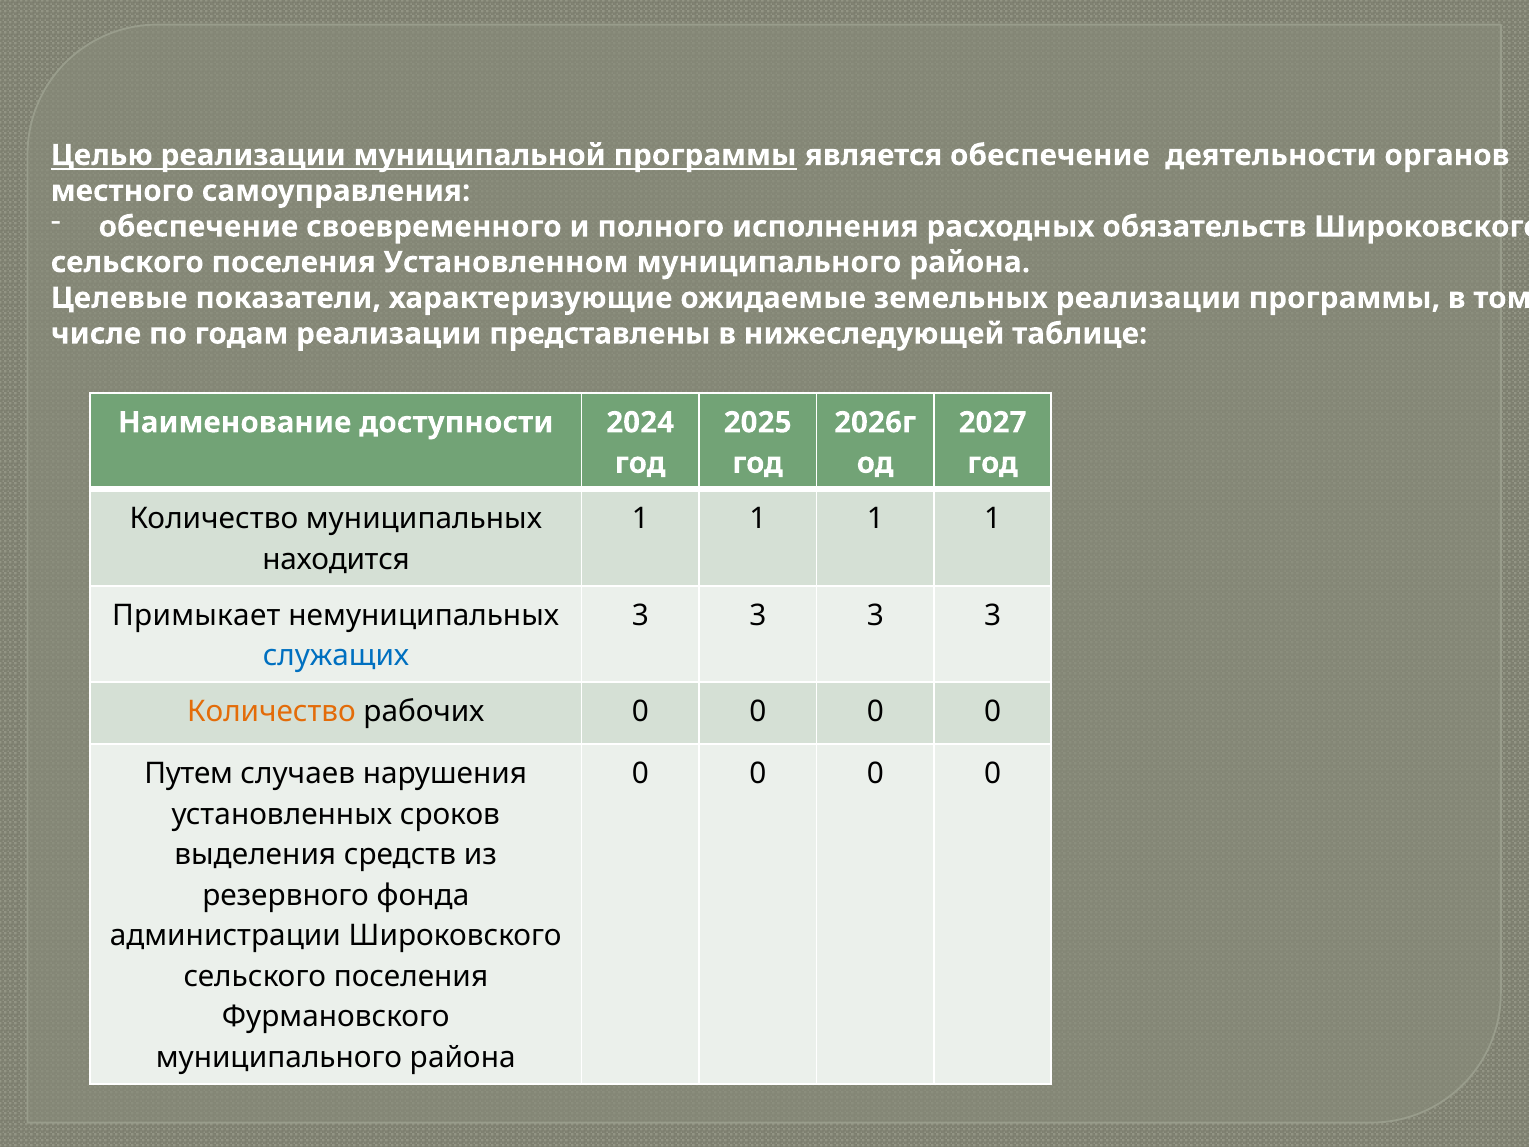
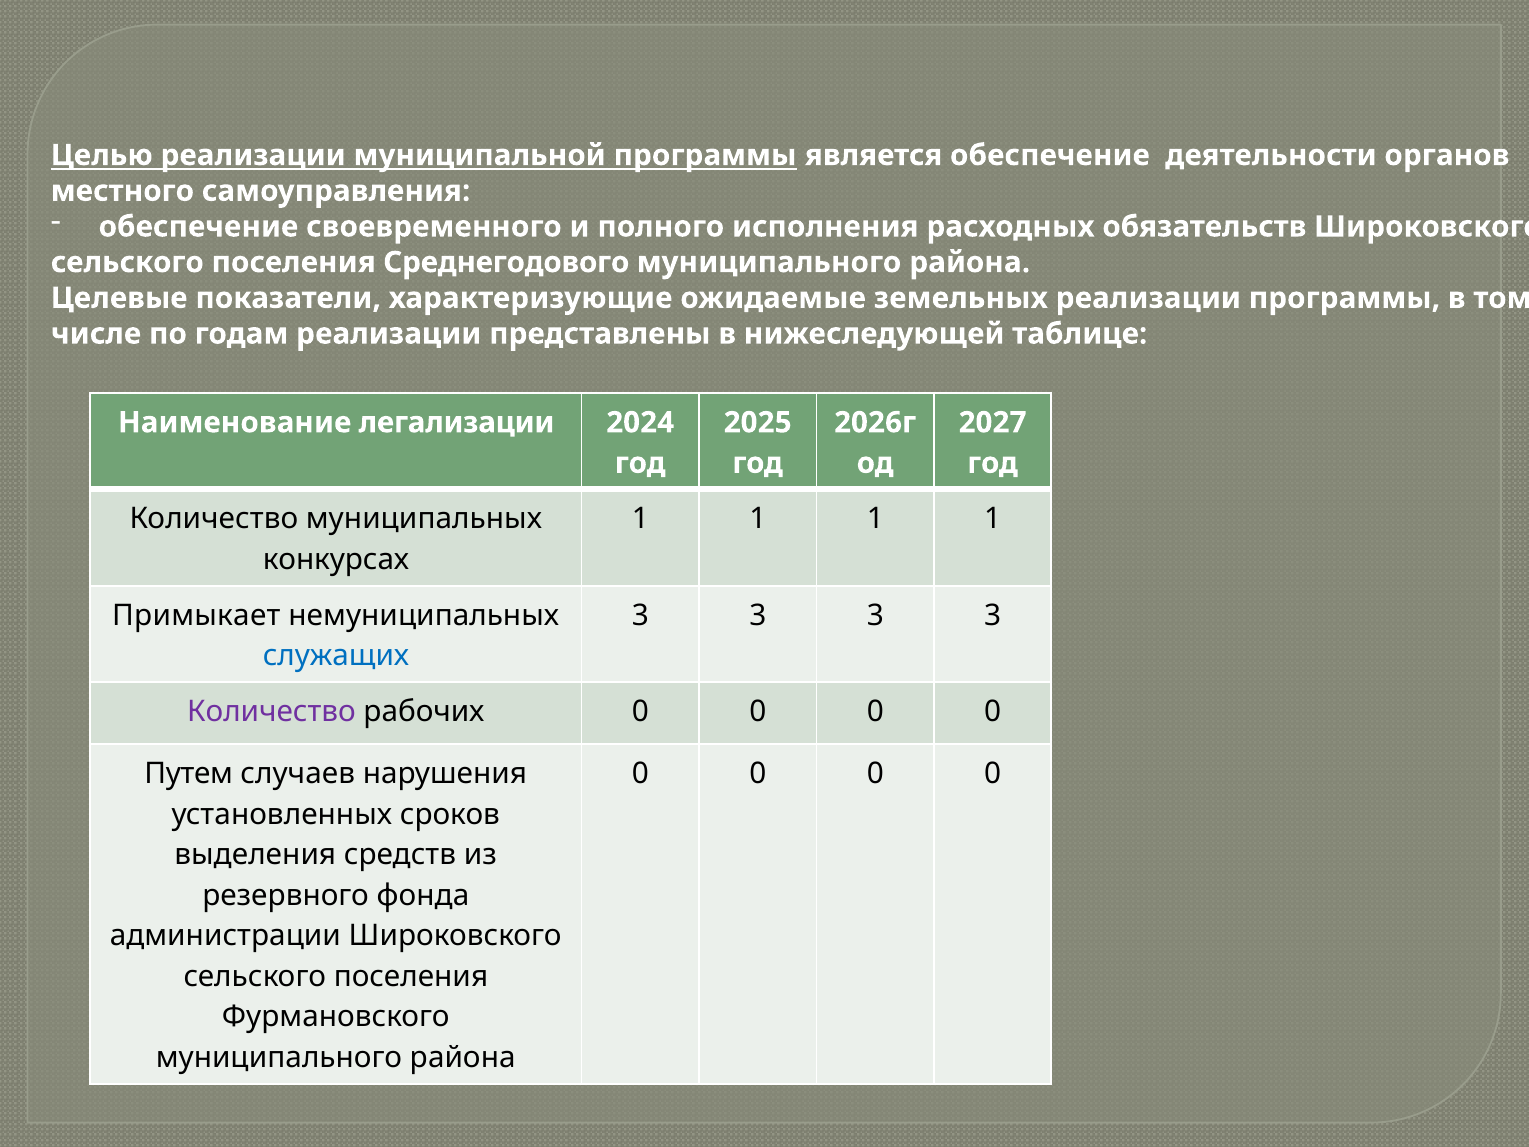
Установленном: Установленном -> Среднегодового (506, 262)
доступности: доступности -> легализации (457, 422)
находится: находится -> конкурсах (336, 559)
Количество colour: orange -> purple (271, 712)
